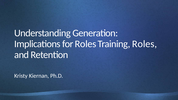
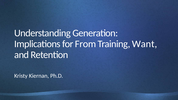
for Roles: Roles -> From (86, 44)
Training Roles: Roles -> Want (145, 44)
